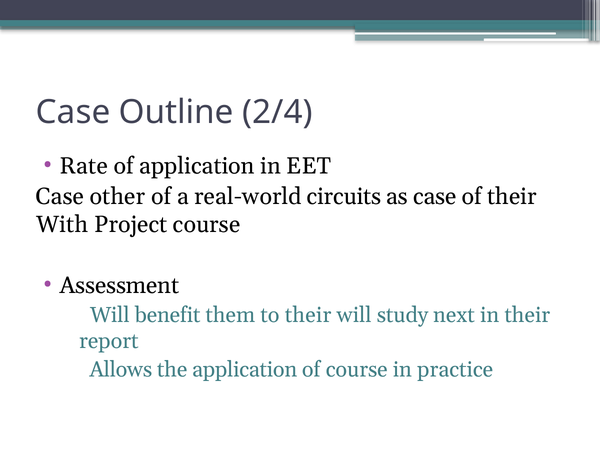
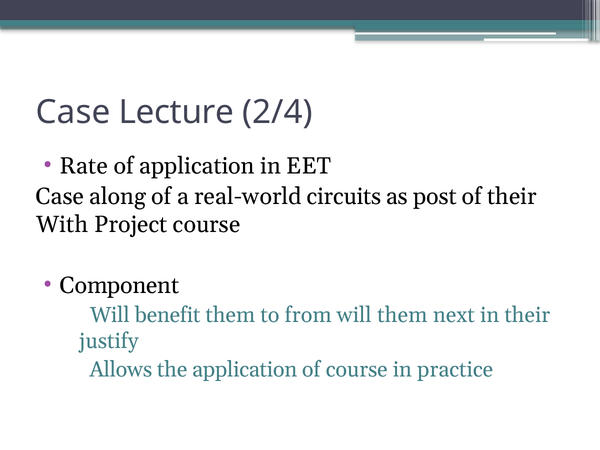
Outline: Outline -> Lecture (176, 112)
other: other -> along (118, 197)
as case: case -> post (435, 197)
Assessment: Assessment -> Component (119, 286)
to their: their -> from (308, 315)
will study: study -> them (402, 315)
report: report -> justify (109, 341)
